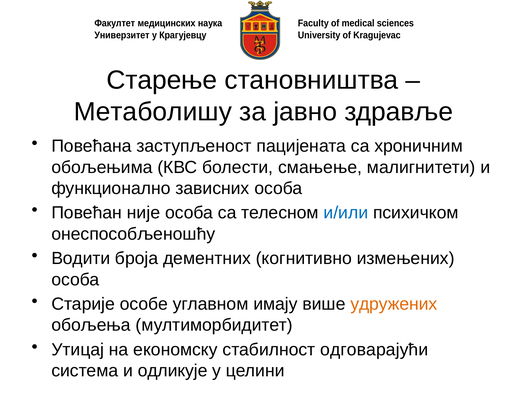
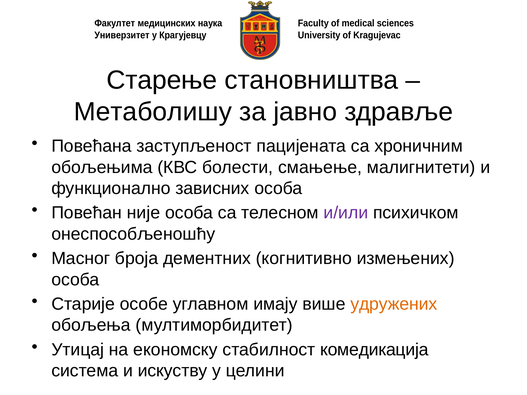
и/или colour: blue -> purple (346, 213)
Водити: Водити -> Масног (81, 259)
одговарајући: одговарајући -> комедикација (374, 350)
одликује: одликује -> искуству (173, 371)
